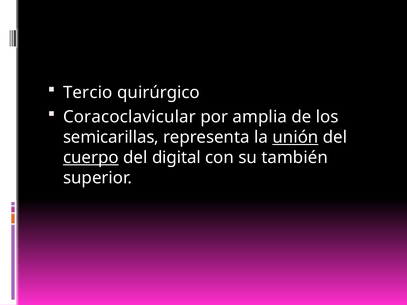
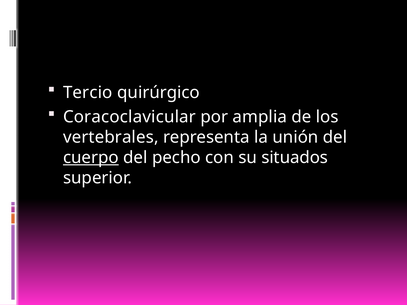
semicarillas: semicarillas -> vertebrales (111, 137)
unión underline: present -> none (295, 137)
digital: digital -> pecho (176, 158)
también: también -> situados (295, 158)
